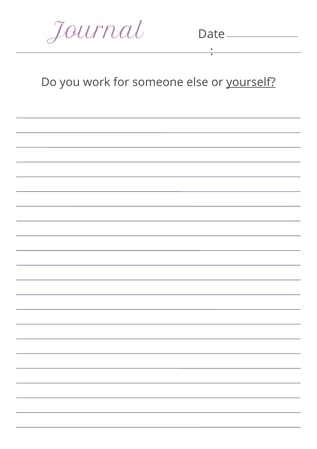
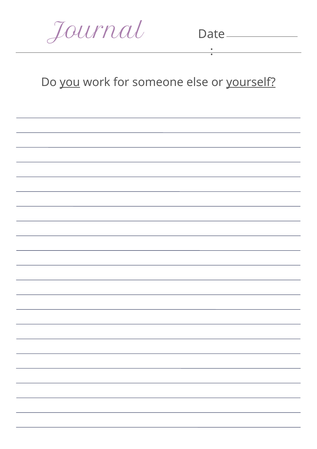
you underline: none -> present (70, 82)
